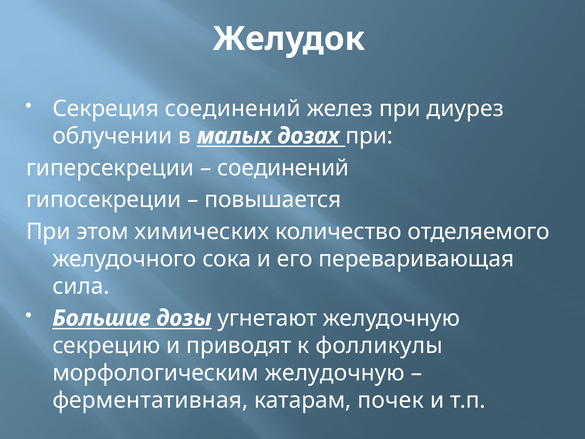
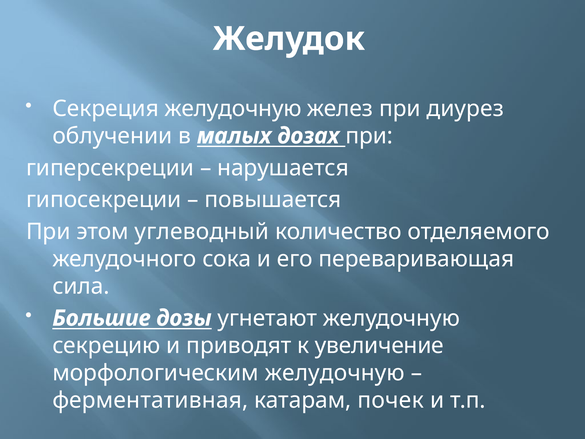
Секреция соединений: соединений -> желудочную (233, 109)
соединений: соединений -> нарушается (283, 168)
химических: химических -> углеводный (202, 232)
фолликулы: фолликулы -> увеличение (379, 345)
